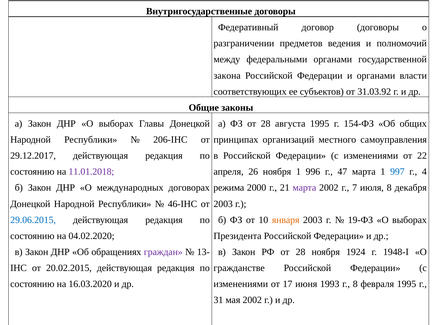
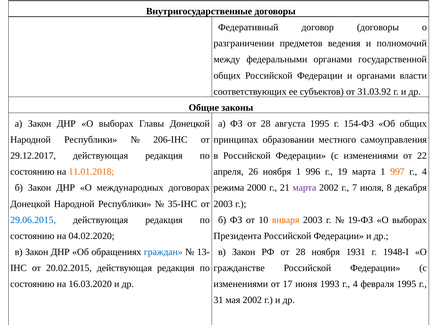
закона: закона -> общих (227, 76)
организаций: организаций -> образовании (288, 140)
11.01.2018 colour: purple -> orange (91, 172)
47: 47 -> 19 (342, 172)
997 colour: blue -> orange (397, 172)
46-IHC: 46-IHC -> 35-IHC (182, 204)
граждан colour: purple -> blue (163, 252)
1924: 1924 -> 1931 (356, 252)
1993 г 8: 8 -> 4 (355, 284)
